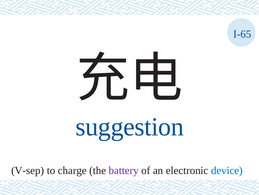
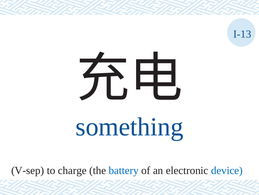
I-65: I-65 -> I-13 (242, 34)
suggestion: suggestion -> something (129, 126)
battery colour: purple -> blue (124, 170)
